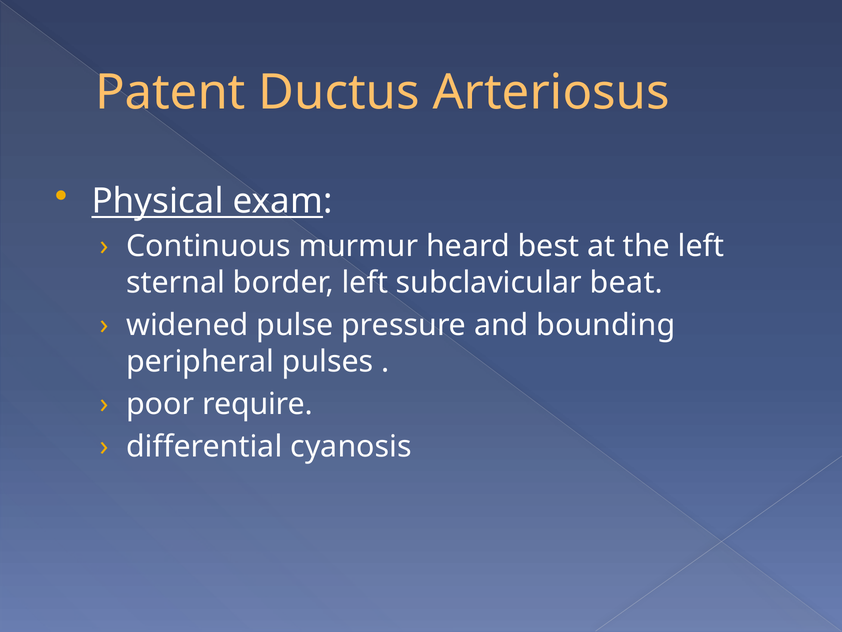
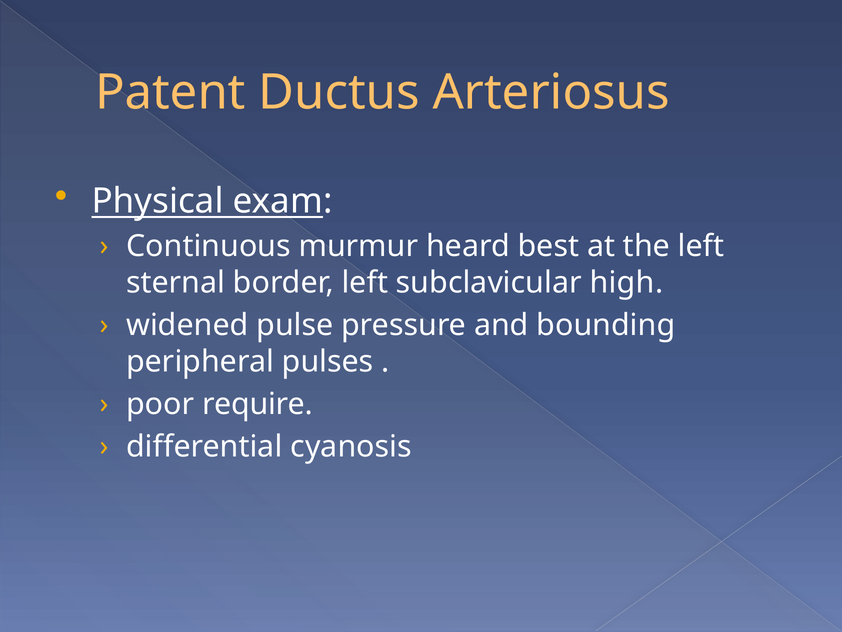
beat: beat -> high (626, 283)
